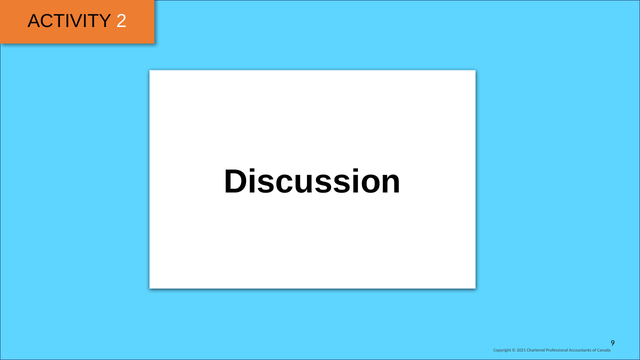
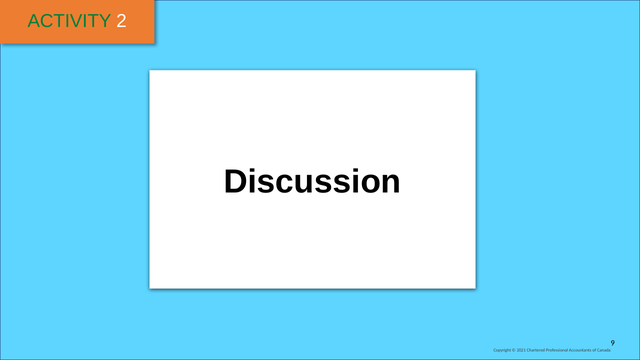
ACTIVITY colour: black -> green (69, 21)
